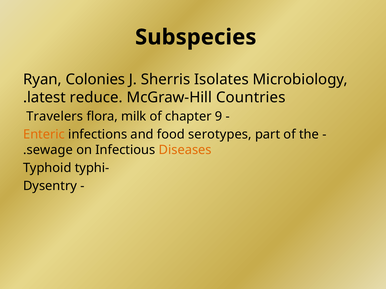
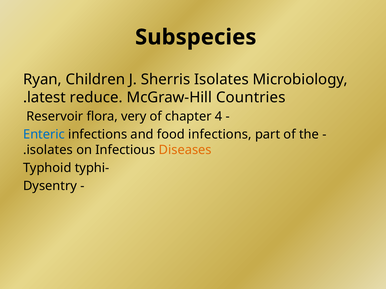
Colonies: Colonies -> Children (95, 80)
Travelers: Travelers -> Reservoir (55, 117)
milk: milk -> very (134, 117)
9: 9 -> 4 (219, 117)
Enteric colour: orange -> blue (44, 135)
food serotypes: serotypes -> infections (220, 135)
sewage: sewage -> isolates (50, 150)
